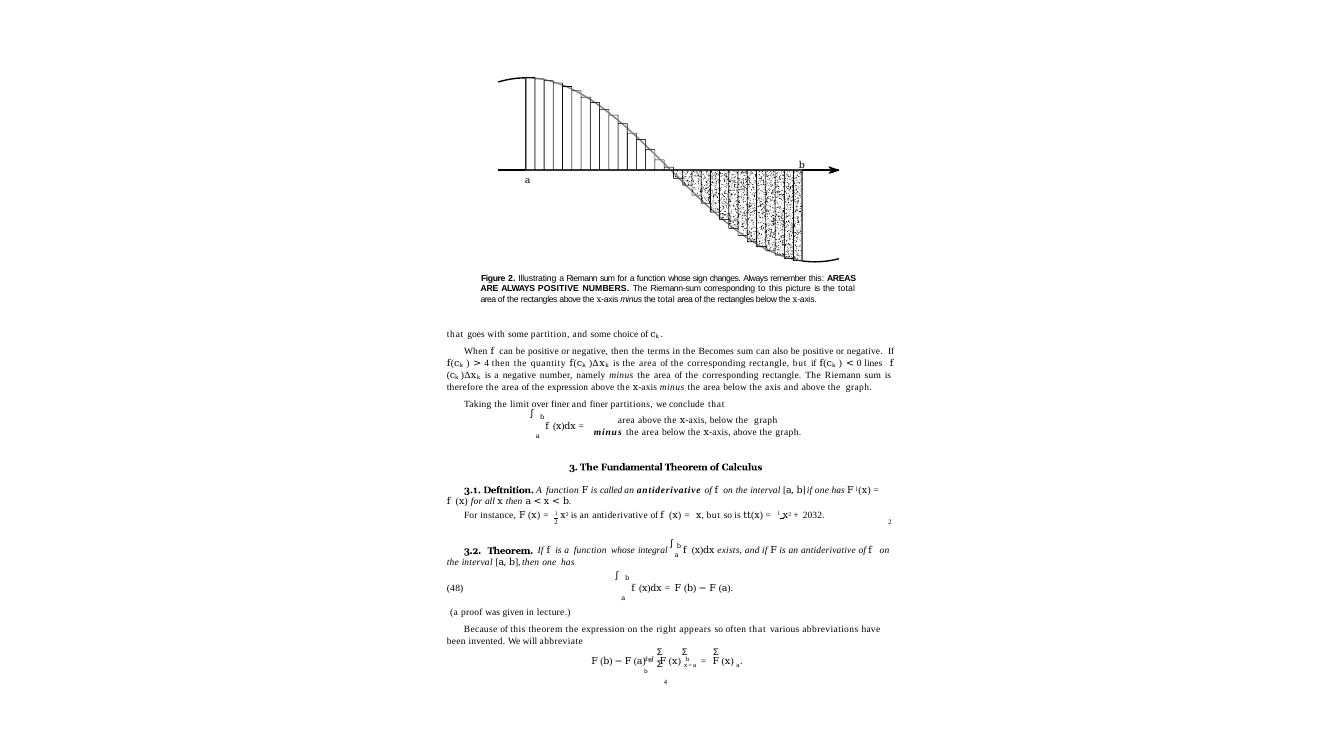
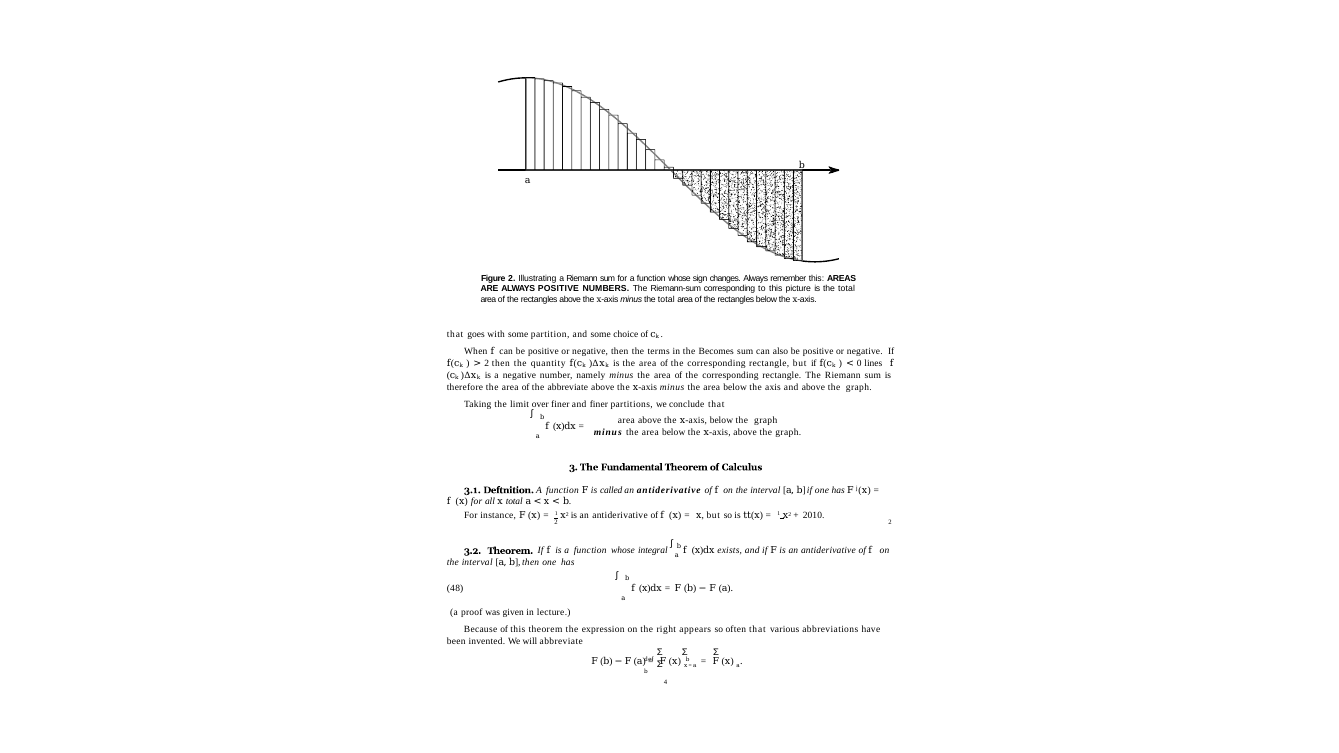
4: 4 -> 2 (487, 363)
of the expression: expression -> abbreviate (568, 387)
x then: then -> total (514, 502)
2032: 2032 -> 2010 (814, 516)
